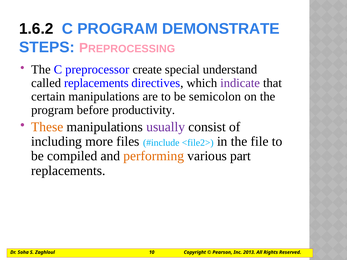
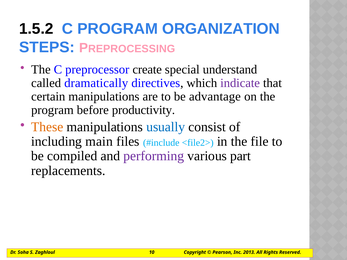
1.6.2: 1.6.2 -> 1.5.2 (36, 29)
DEMONSTRATE: DEMONSTRATE -> ORGANIZATION (221, 29)
called replacements: replacements -> dramatically (96, 83)
semicolon: semicolon -> advantage (215, 97)
usually colour: purple -> blue (166, 127)
more: more -> main (99, 142)
performing colour: orange -> purple (154, 156)
